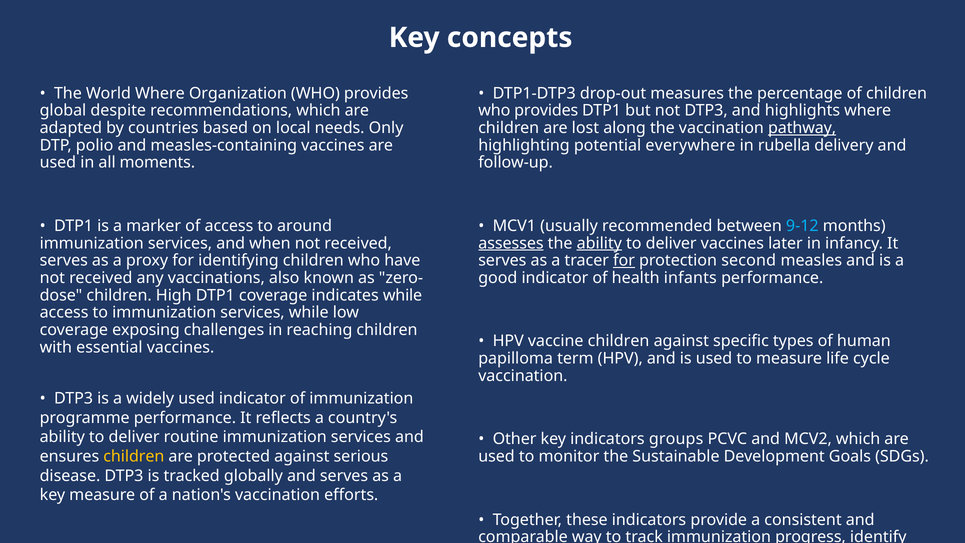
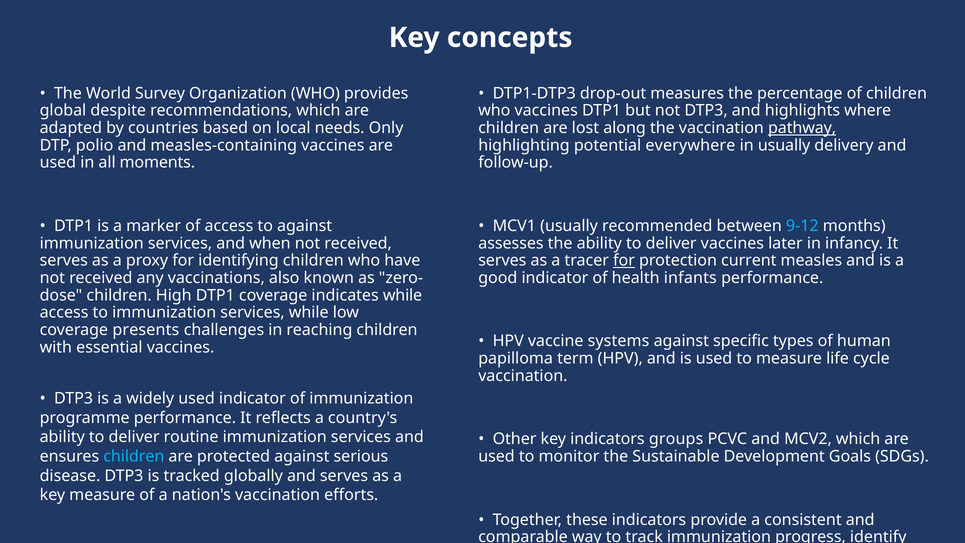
World Where: Where -> Survey (160, 93)
provides: provides -> vaccines (546, 111)
in rubella: rubella -> usually (784, 145)
to around: around -> against (305, 226)
assesses underline: present -> none (511, 243)
ability underline: present -> none (599, 243)
second: second -> current (749, 261)
exposing: exposing -> presents (146, 330)
vaccine children: children -> systems (619, 341)
children colour: yellow -> light blue (134, 456)
